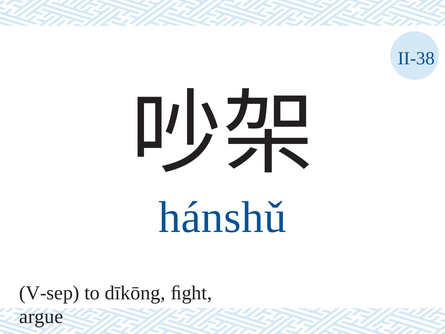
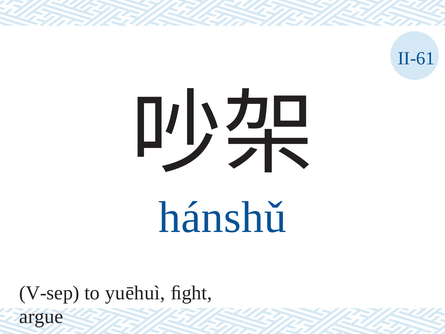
II-38: II-38 -> II-61 (416, 58)
dīkōng: dīkōng -> yuēhuì (135, 293)
